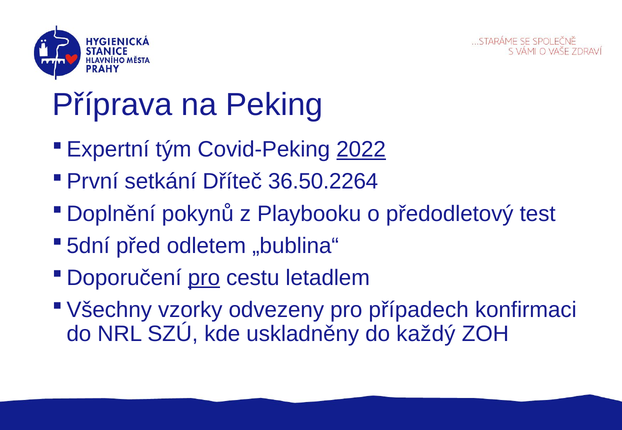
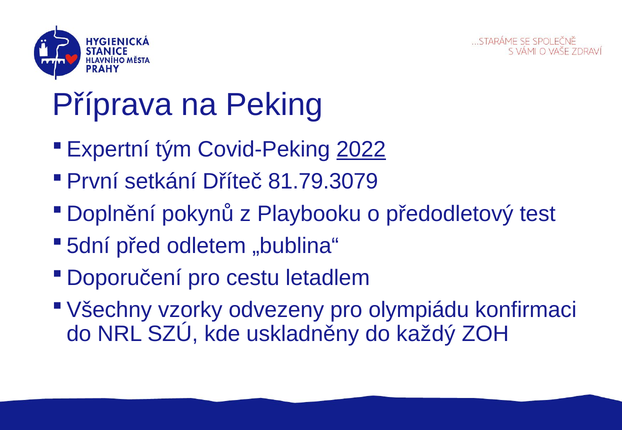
36.50.2264: 36.50.2264 -> 81.79.3079 (323, 182)
pro underline: present -> none (204, 278)
případech: případech -> olympiádu (419, 310)
